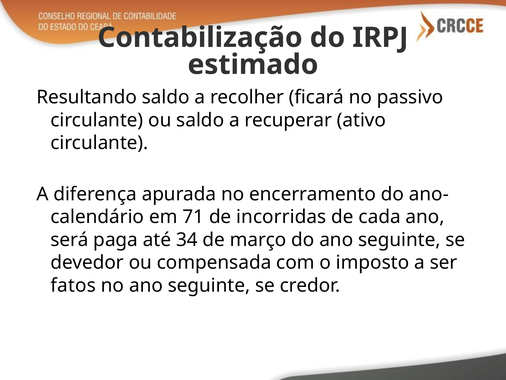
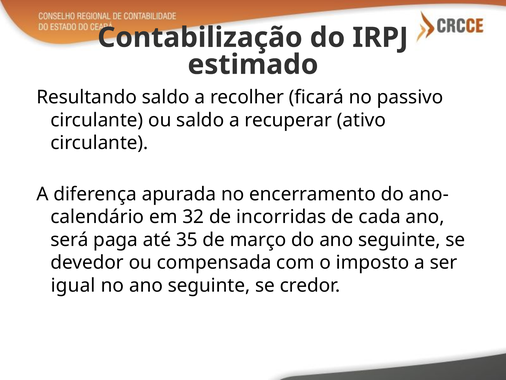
71: 71 -> 32 (193, 217)
34: 34 -> 35 (187, 240)
fatos: fatos -> igual (73, 285)
